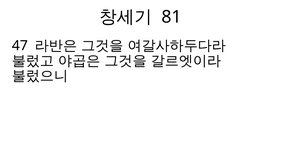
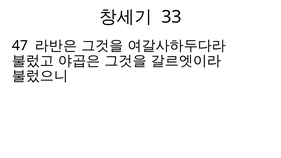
81: 81 -> 33 (172, 17)
